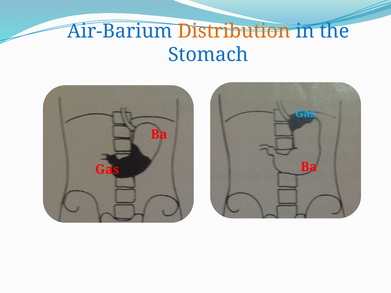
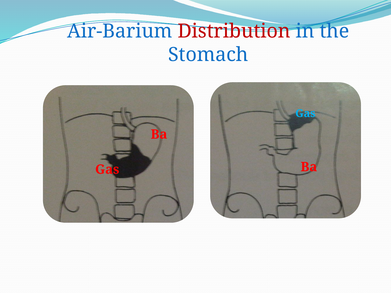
Distribution colour: orange -> red (234, 31)
